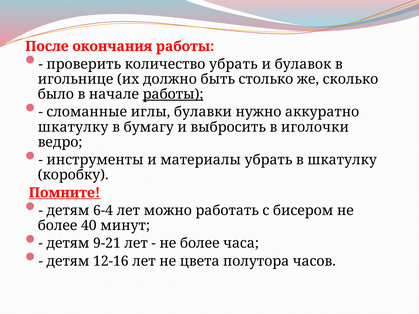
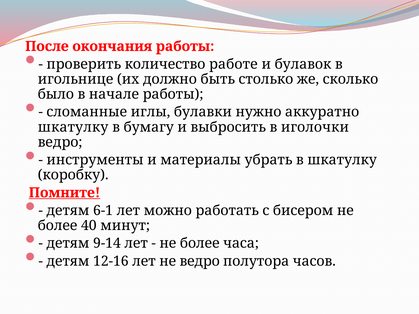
количество убрать: убрать -> работе (233, 64)
работы underline: present -> none (173, 94)
6-4: 6-4 -> 6-1 (103, 211)
9-21: 9-21 -> 9-14 (107, 244)
не цвета: цвета -> ведро (200, 261)
